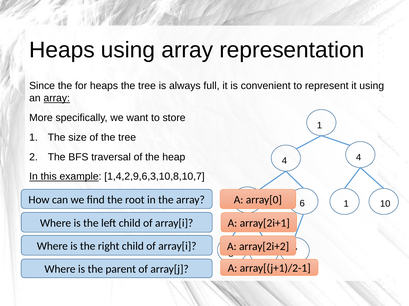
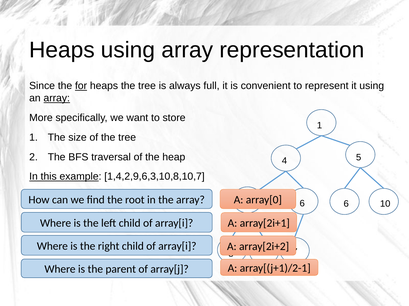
for underline: none -> present (81, 86)
4 4: 4 -> 5 (359, 158)
6 1: 1 -> 6 (346, 204)
